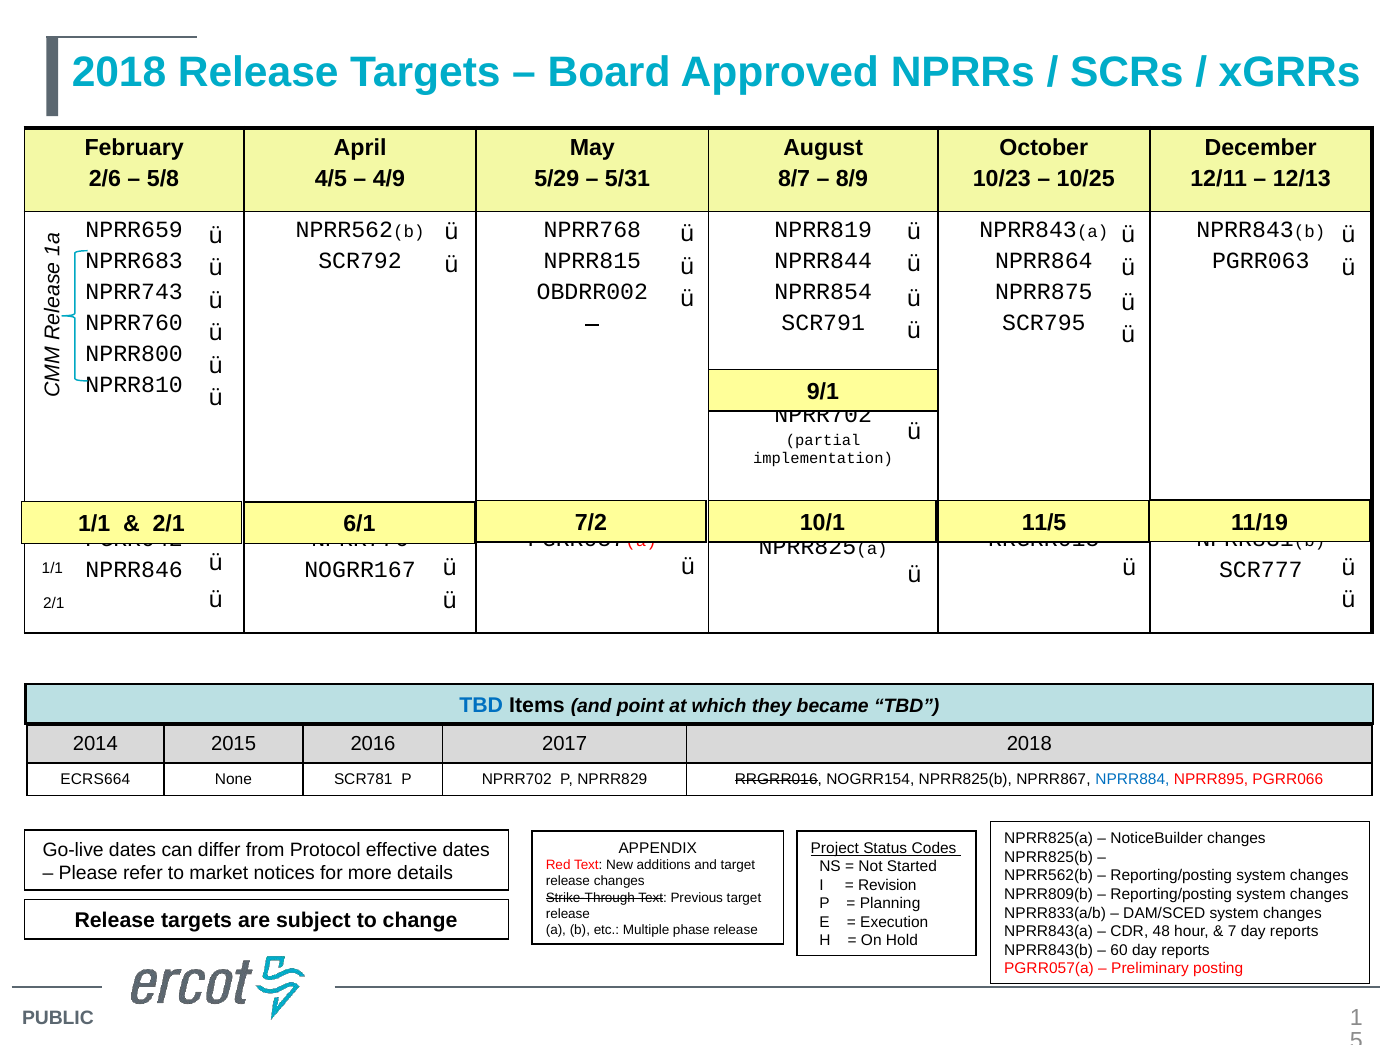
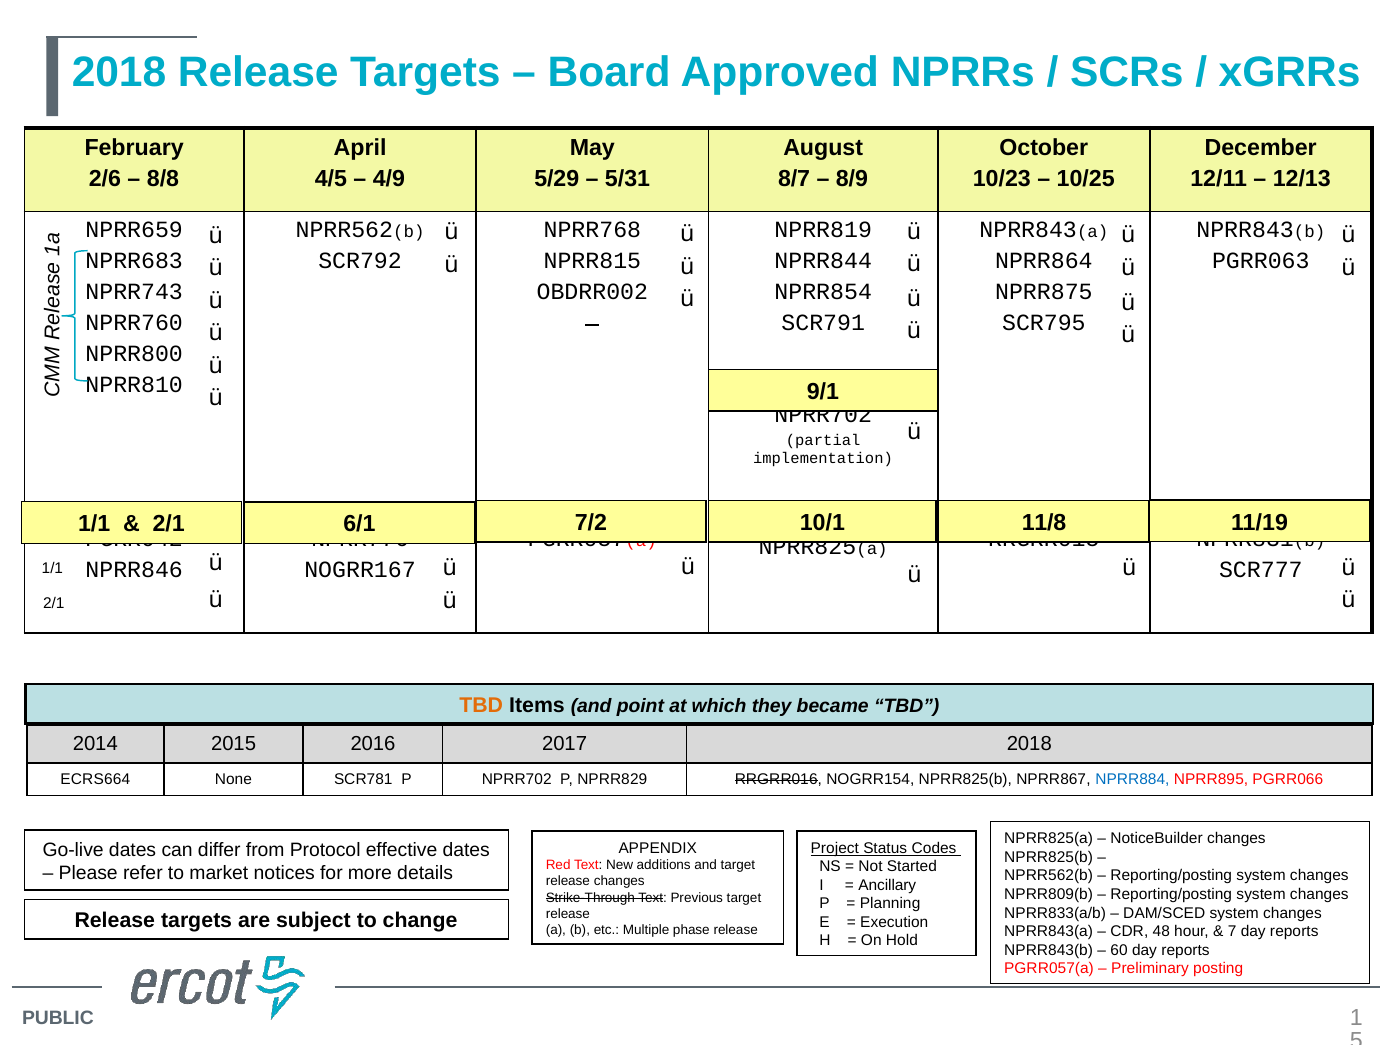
5/8: 5/8 -> 8/8 (163, 179)
11/5: 11/5 -> 11/8 (1044, 523)
TBD colour: blue -> orange (481, 706)
Revision: Revision -> Ancillary (887, 886)
